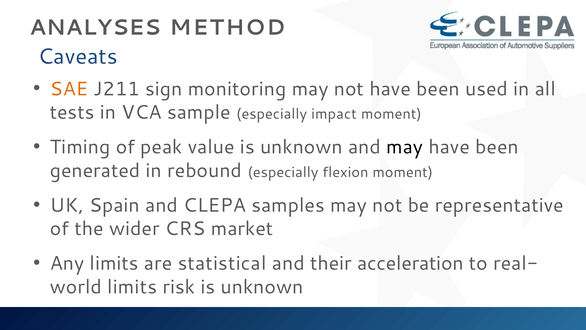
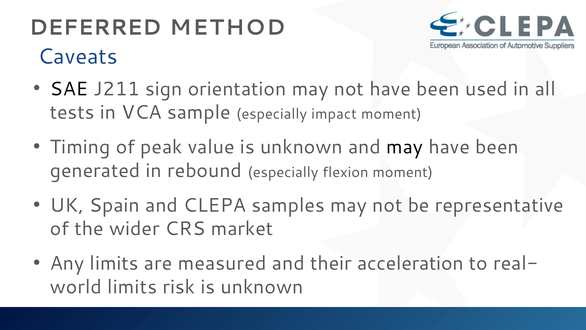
ANALYSES: ANALYSES -> DEFERRED (95, 28)
SAE colour: orange -> black (69, 89)
monitoring: monitoring -> orientation (237, 89)
statistical: statistical -> measured (222, 263)
